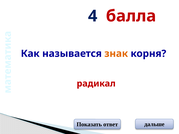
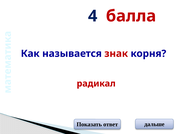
знак colour: orange -> red (116, 54)
